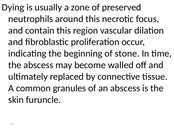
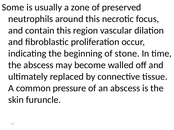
Dying: Dying -> Some (13, 7)
granules: granules -> pressure (69, 88)
